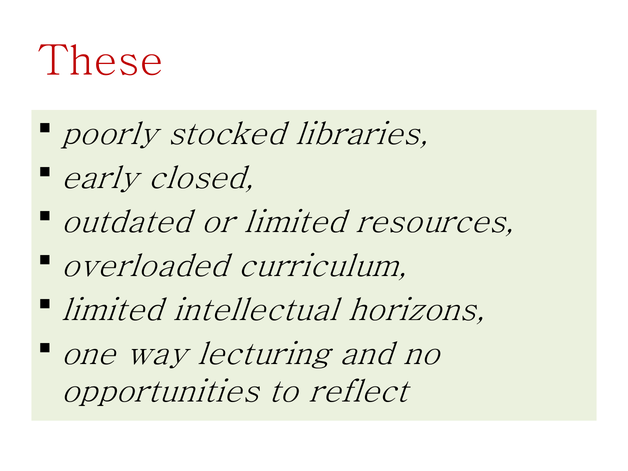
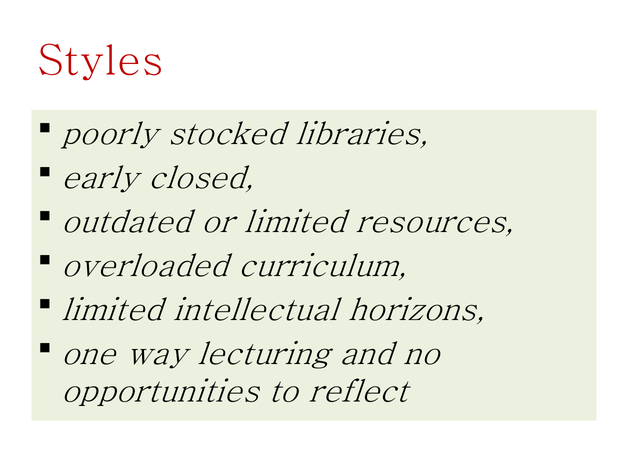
These: These -> Styles (101, 61)
